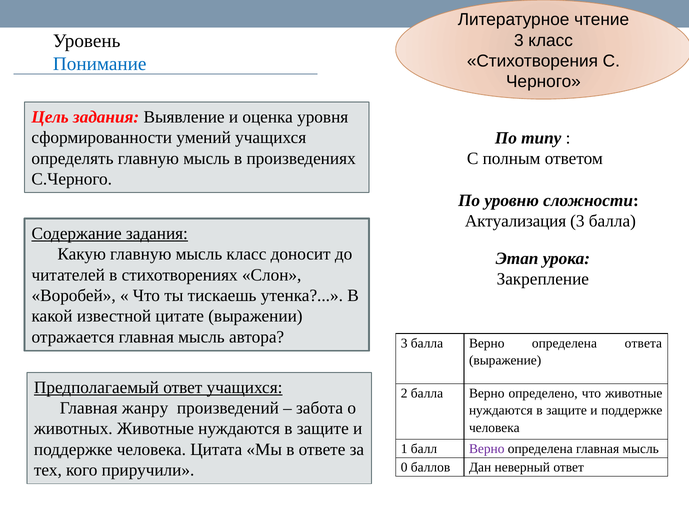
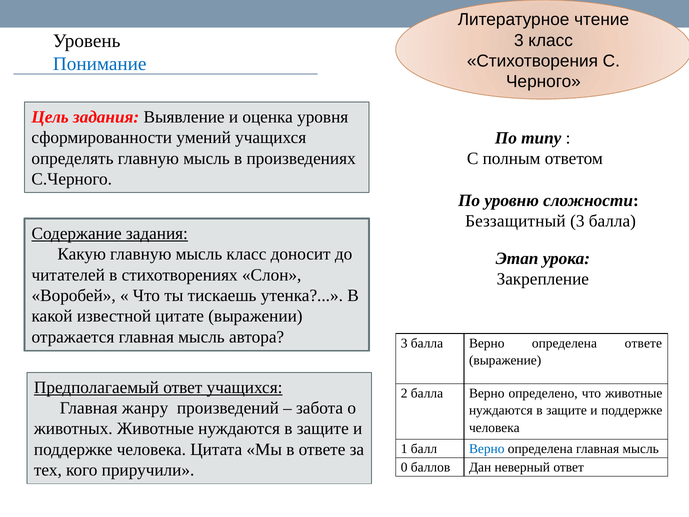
Актуализация: Актуализация -> Беззащитный (515, 221)
определена ответа: ответа -> ответе (643, 343)
Верно colour: purple -> blue (487, 449)
